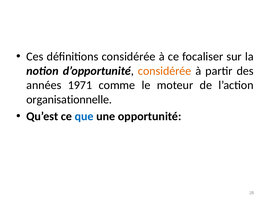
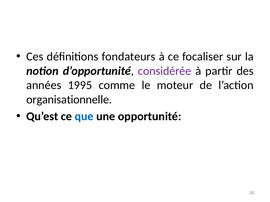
définitions considérée: considérée -> fondateurs (129, 57)
considérée colour: orange -> purple (165, 71)
1971: 1971 -> 1995 (80, 85)
